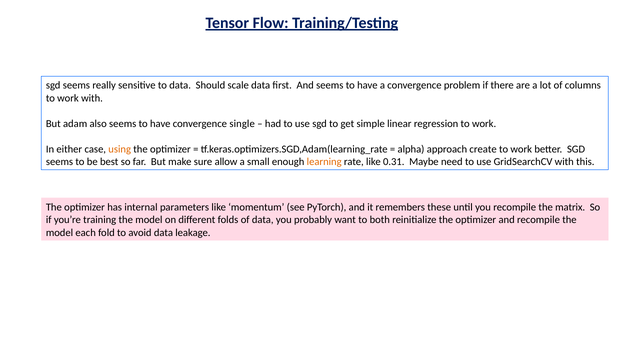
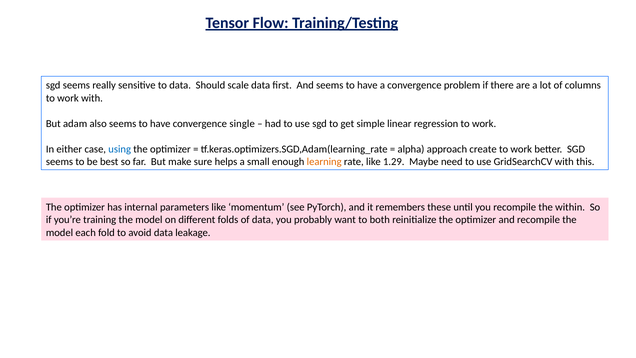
using colour: orange -> blue (120, 149)
allow: allow -> helps (226, 162)
0.31: 0.31 -> 1.29 (394, 162)
matrix: matrix -> within (570, 207)
